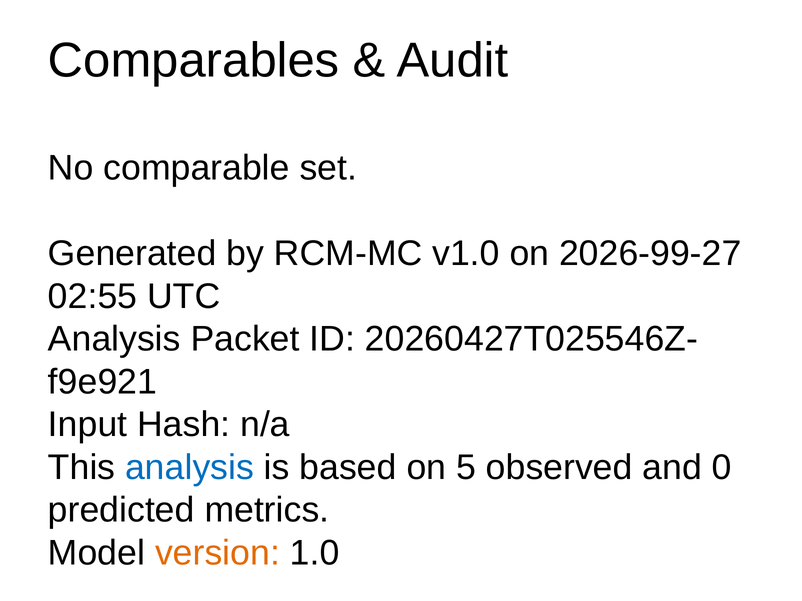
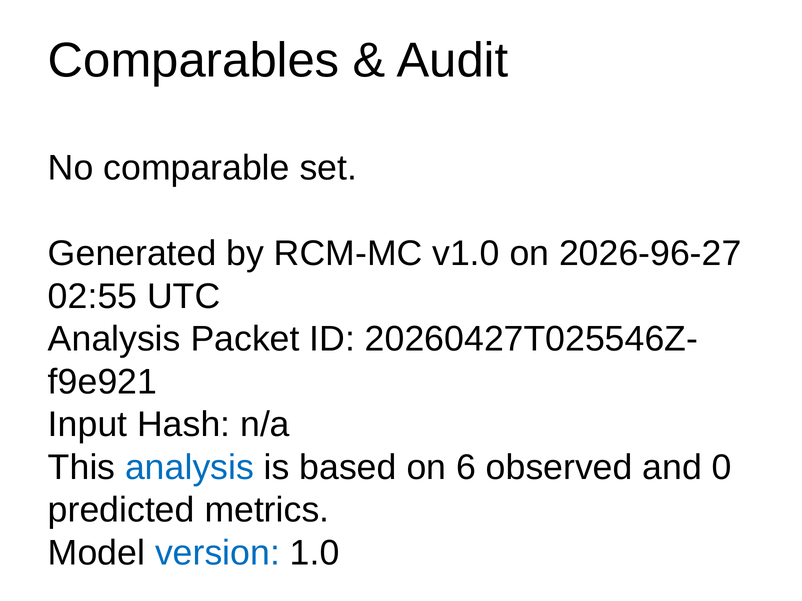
2026-99-27: 2026-99-27 -> 2026-96-27 (650, 254)
5: 5 -> 6 (466, 468)
version colour: orange -> blue (217, 553)
